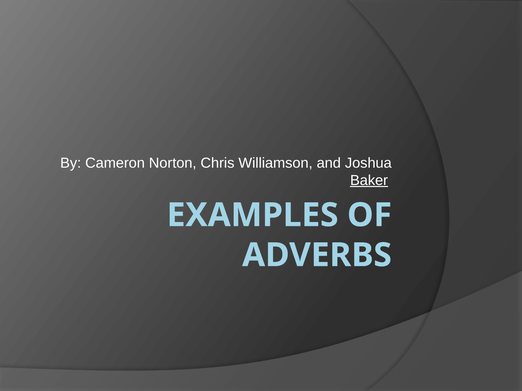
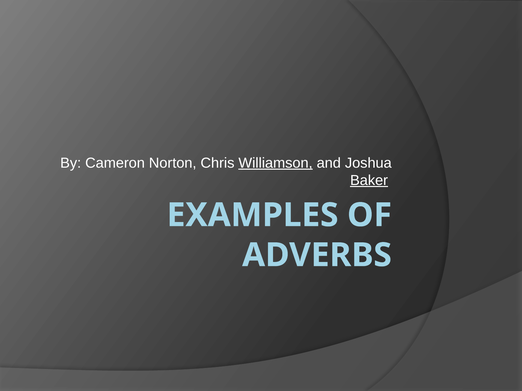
Williamson underline: none -> present (276, 163)
